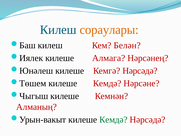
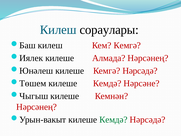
сораулары colour: orange -> black (109, 30)
Кем Белән: Белән -> Кемгә (127, 45)
Алмага: Алмага -> Алмада (109, 58)
Алманың: Алманың -> Нәрсәнең (37, 107)
